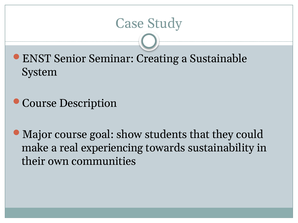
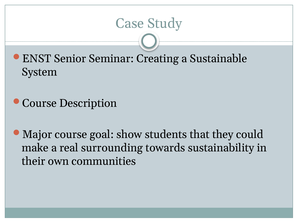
experiencing: experiencing -> surrounding (112, 148)
